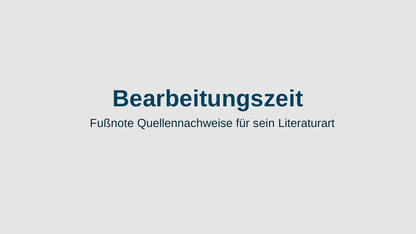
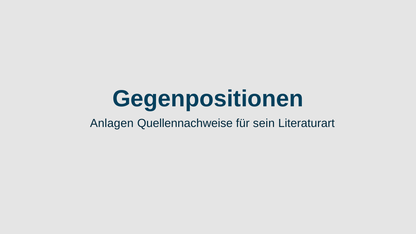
Bearbeitungszeit: Bearbeitungszeit -> Gegenpositionen (208, 99)
Fußnote: Fußnote -> Anlagen (112, 123)
